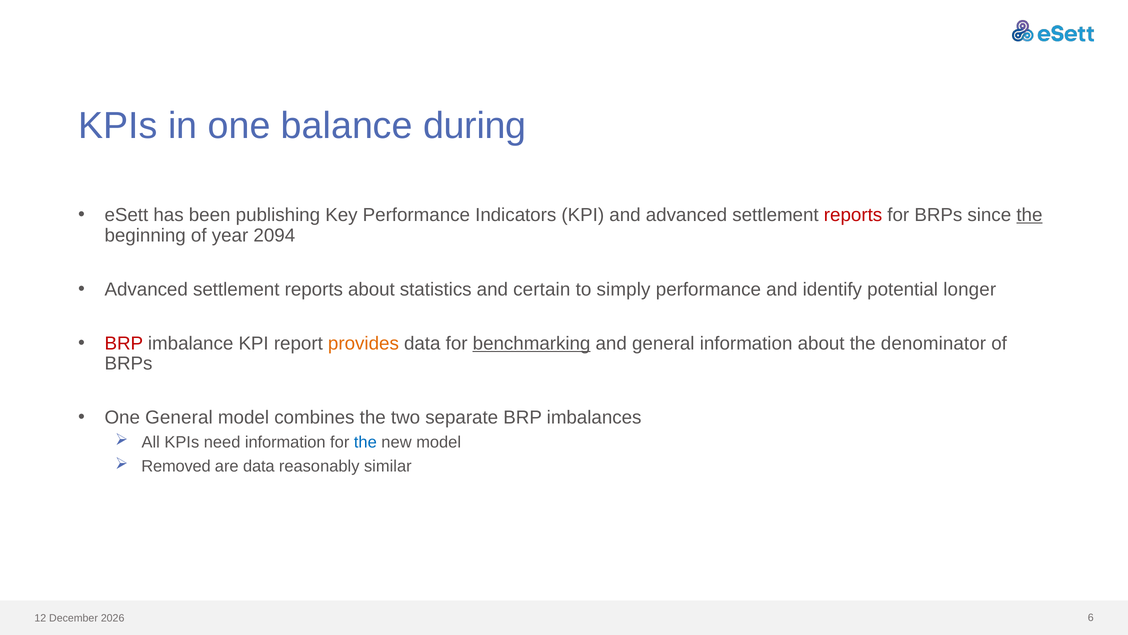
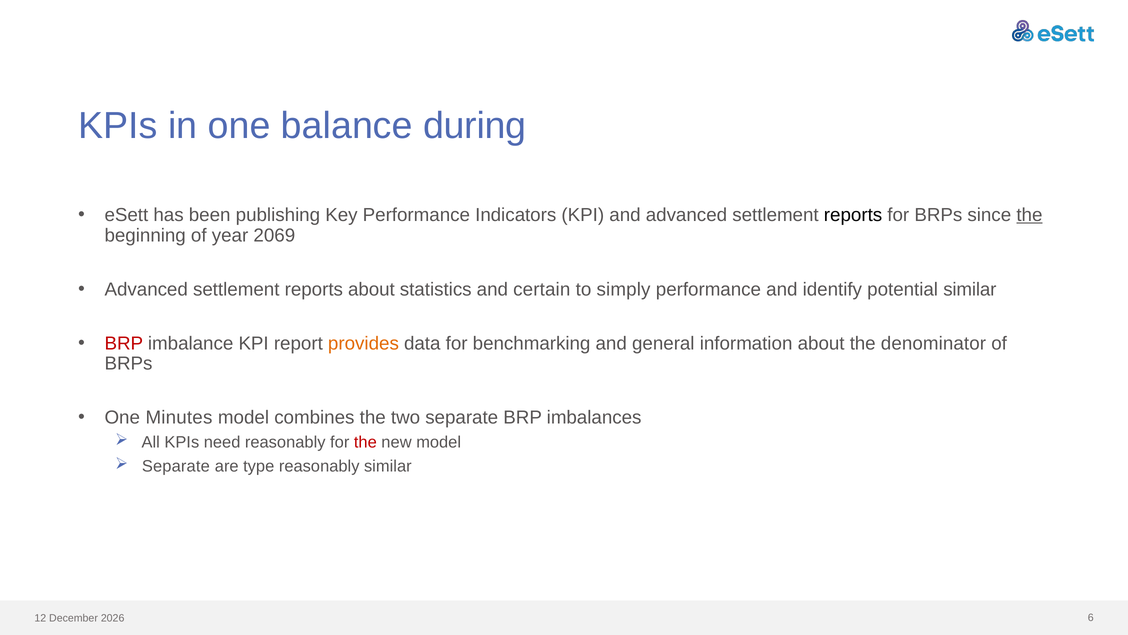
reports colour: red -> black (853, 215)
2094: 2094 -> 2069 (274, 235)
potential longer: longer -> similar (970, 289)
benchmarking underline: present -> none (532, 343)
One General: General -> Minutes (179, 417)
need information: information -> reasonably (285, 442)
the colour: blue -> red (365, 442)
Removed: Removed -> Separate (176, 466)
are data: data -> type (259, 466)
